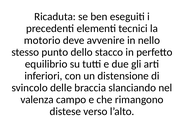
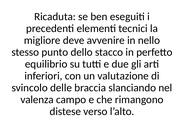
motorio: motorio -> migliore (42, 40)
distensione: distensione -> valutazione (123, 76)
